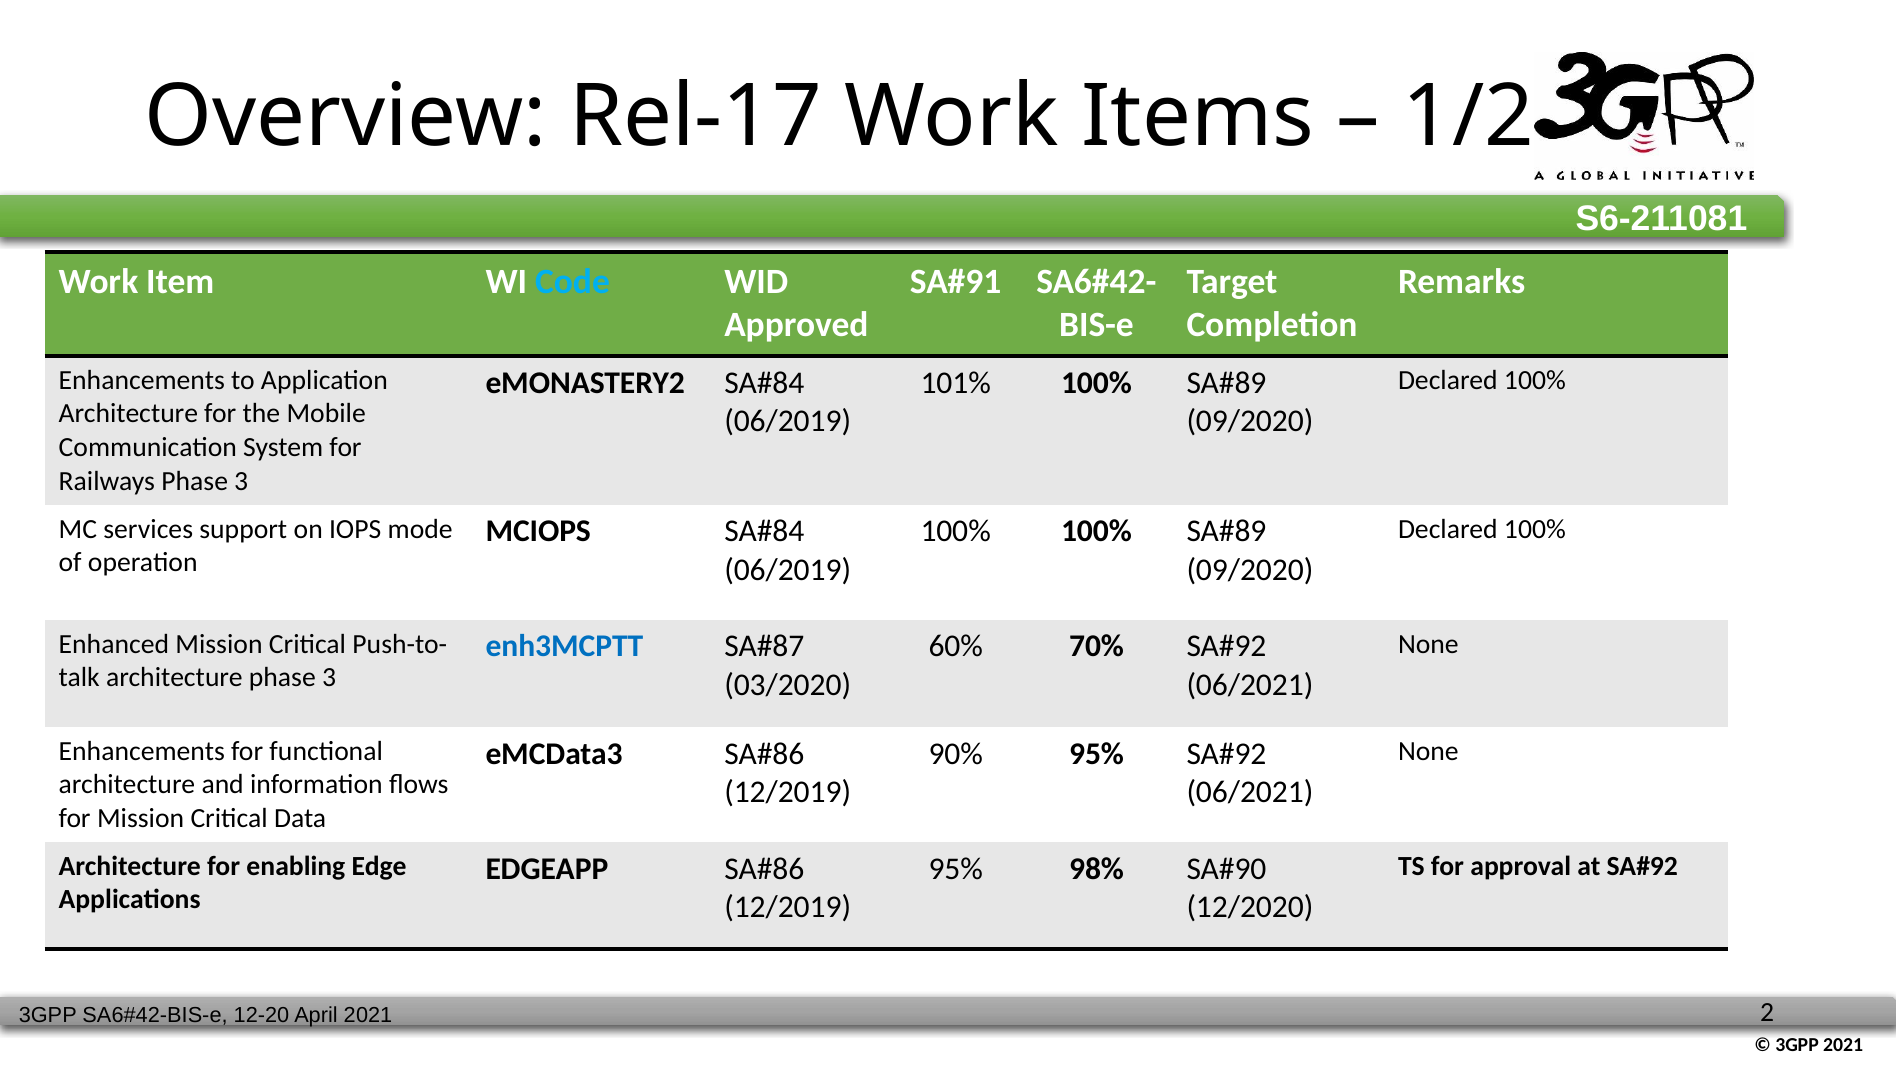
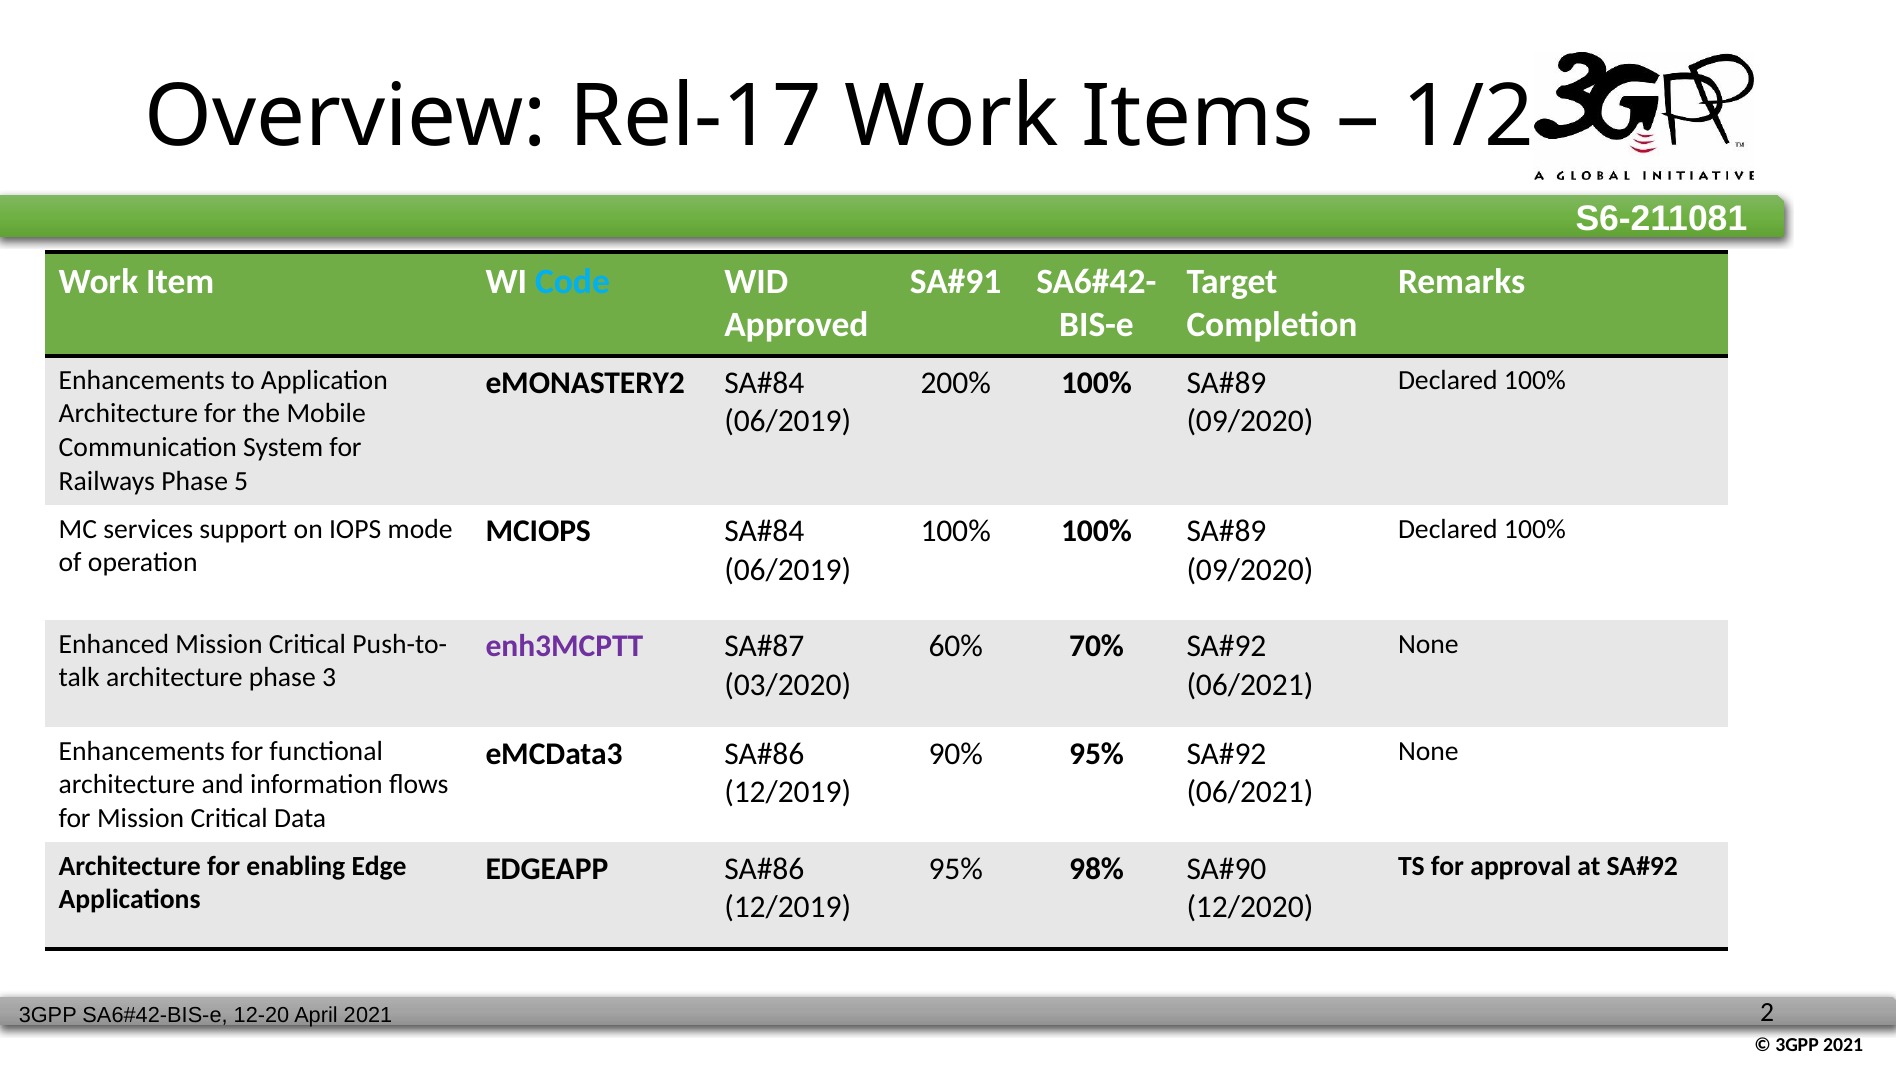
101%: 101% -> 200% (956, 383)
Railways Phase 3: 3 -> 5 (241, 481)
enh3MCPTT colour: blue -> purple (564, 647)
